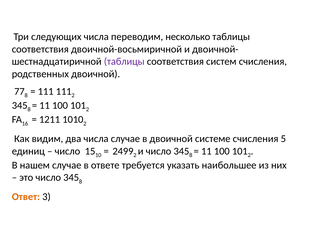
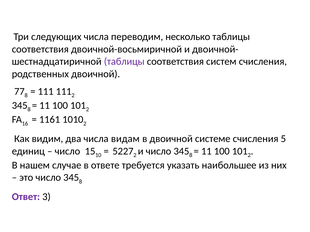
1211: 1211 -> 1161 (50, 120)
числа случае: случае -> видам (125, 139)
2499: 2499 -> 5227 (123, 151)
Ответ colour: orange -> purple (26, 197)
